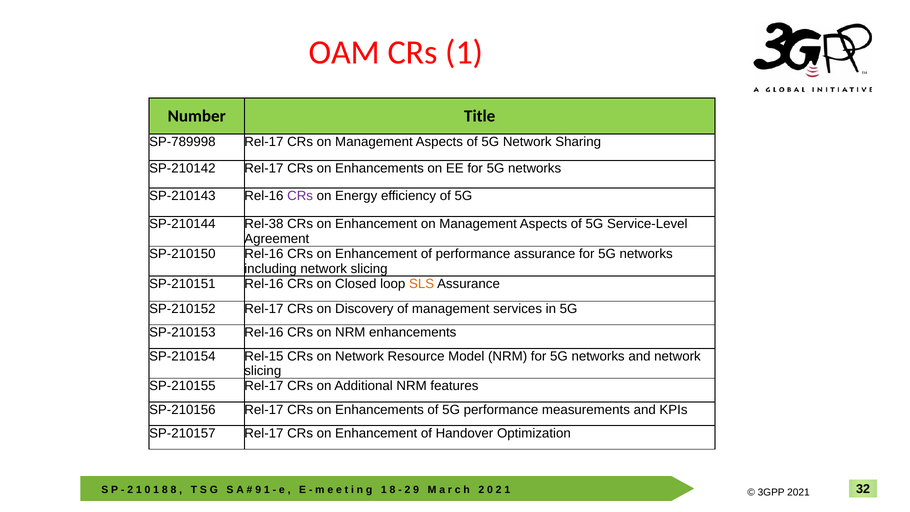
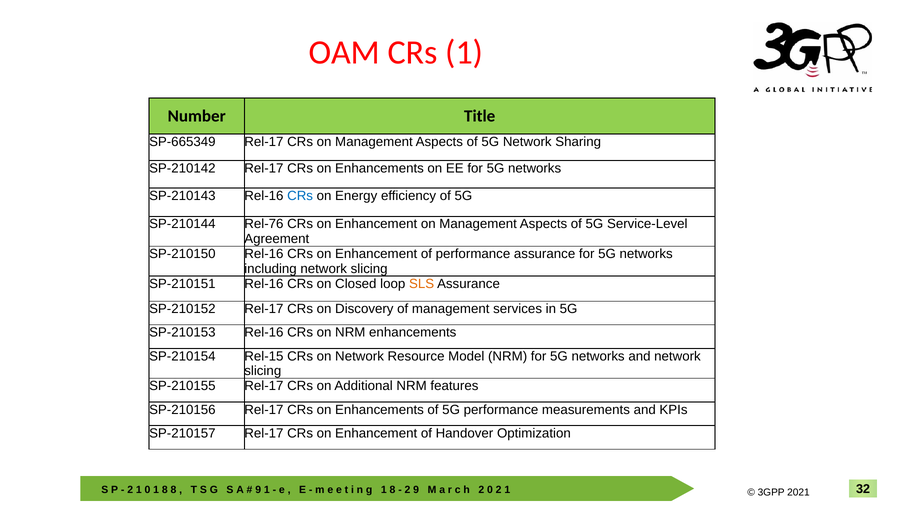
SP-789998: SP-789998 -> SP-665349 (182, 142)
CRs colour: purple -> blue (300, 196)
Rel-38: Rel-38 -> Rel-76 (264, 224)
